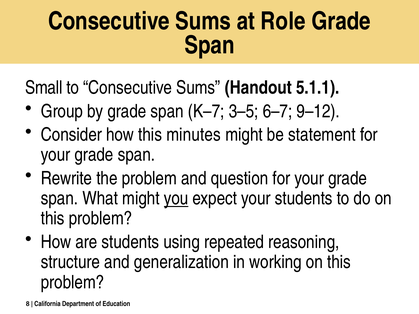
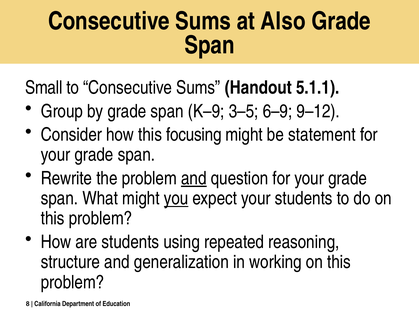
Role: Role -> Also (283, 21)
K–7: K–7 -> K–9 (206, 111)
6–7: 6–7 -> 6–9 (278, 111)
minutes: minutes -> focusing (194, 135)
and underline: none -> present (194, 178)
